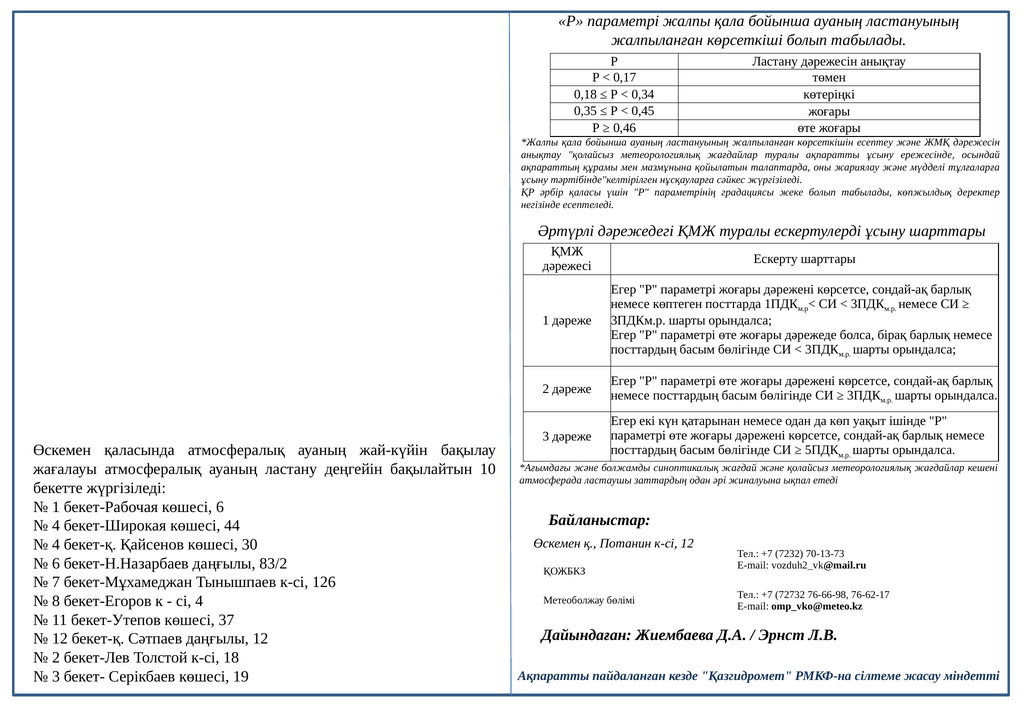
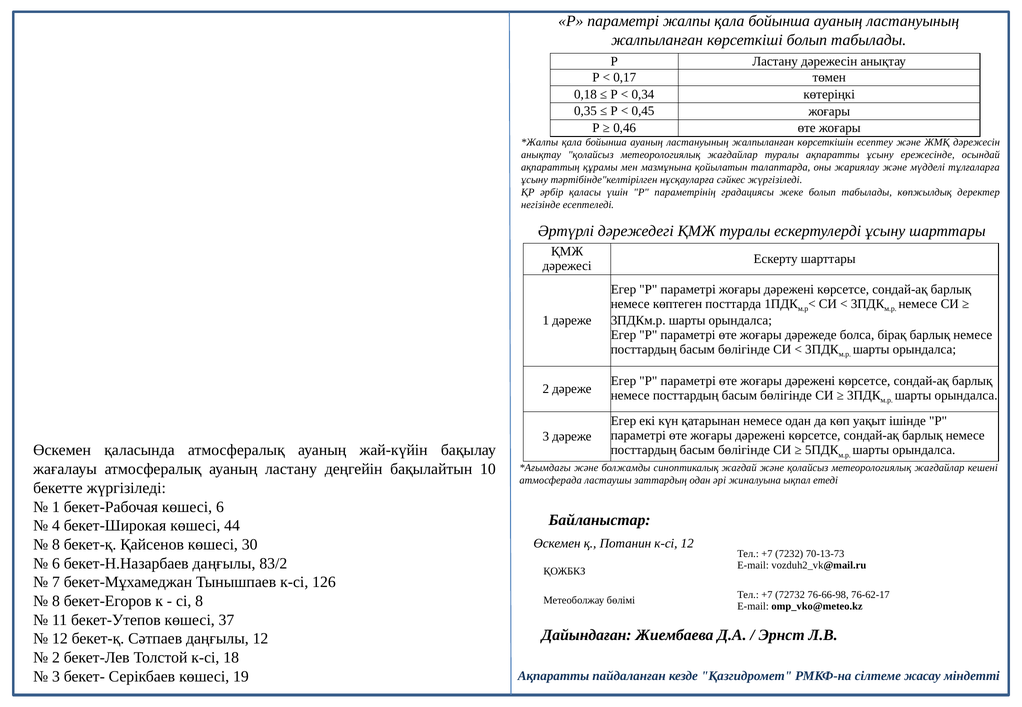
4: 4 -> 8 (56, 545)
сі 4: 4 -> 8 (199, 602)
